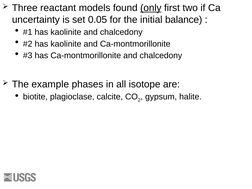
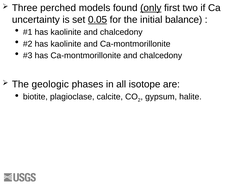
reactant: reactant -> perched (58, 8)
0.05 underline: none -> present (98, 20)
example: example -> geologic (50, 84)
